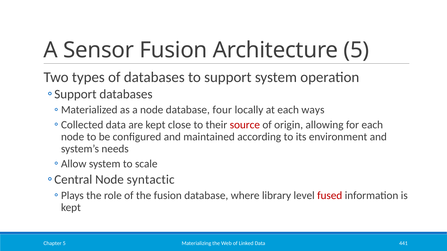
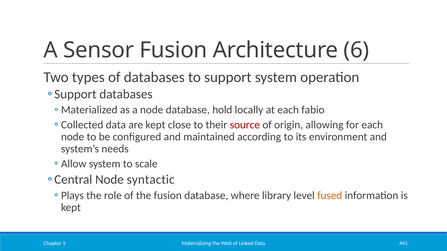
Architecture 5: 5 -> 6 (356, 50)
four: four -> hold (222, 110)
ways: ways -> fabio (313, 110)
fused colour: red -> orange (330, 196)
